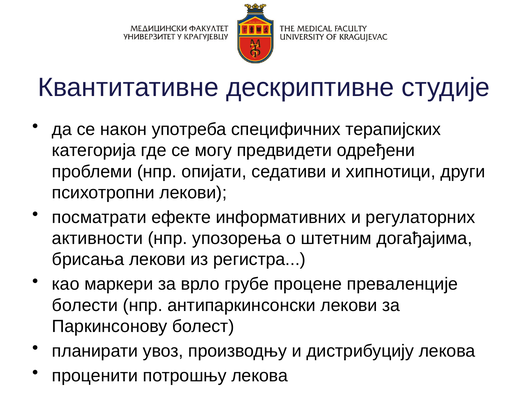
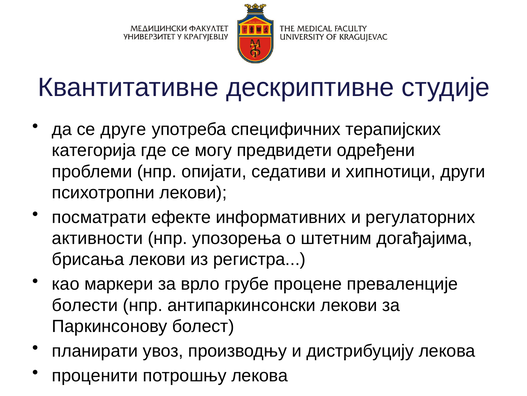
након: након -> друге (123, 129)
